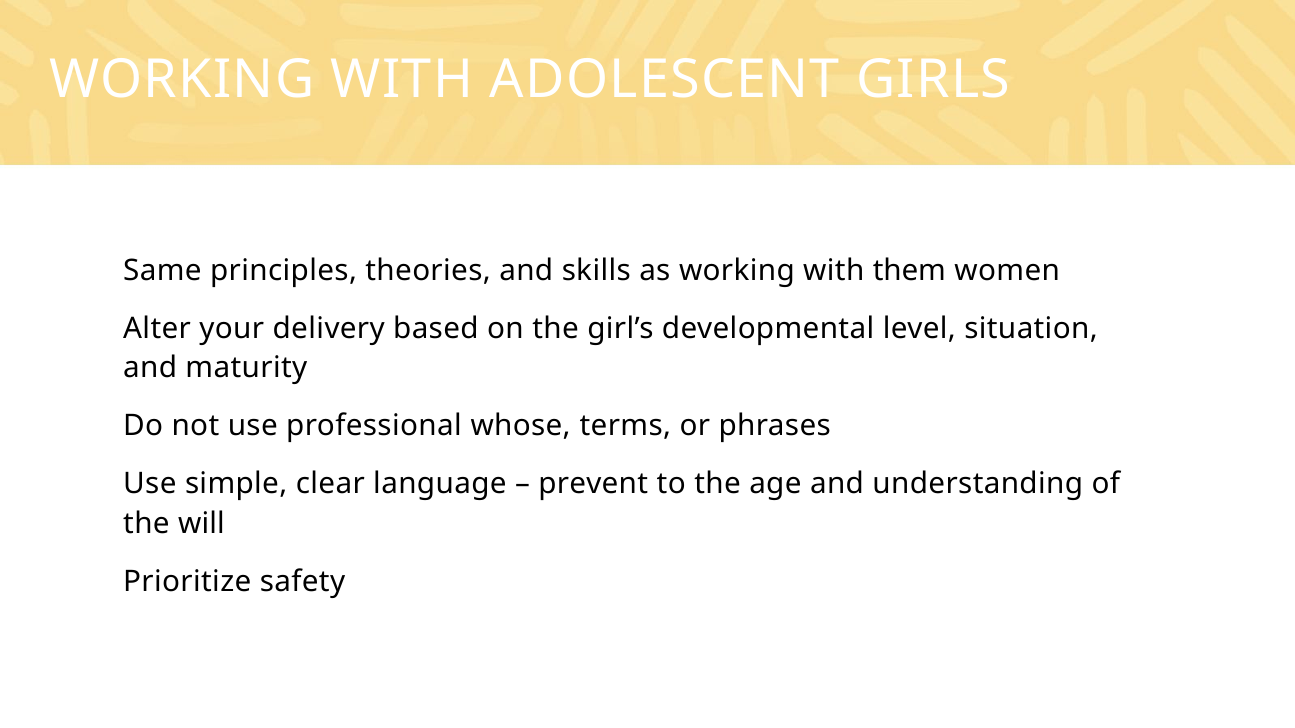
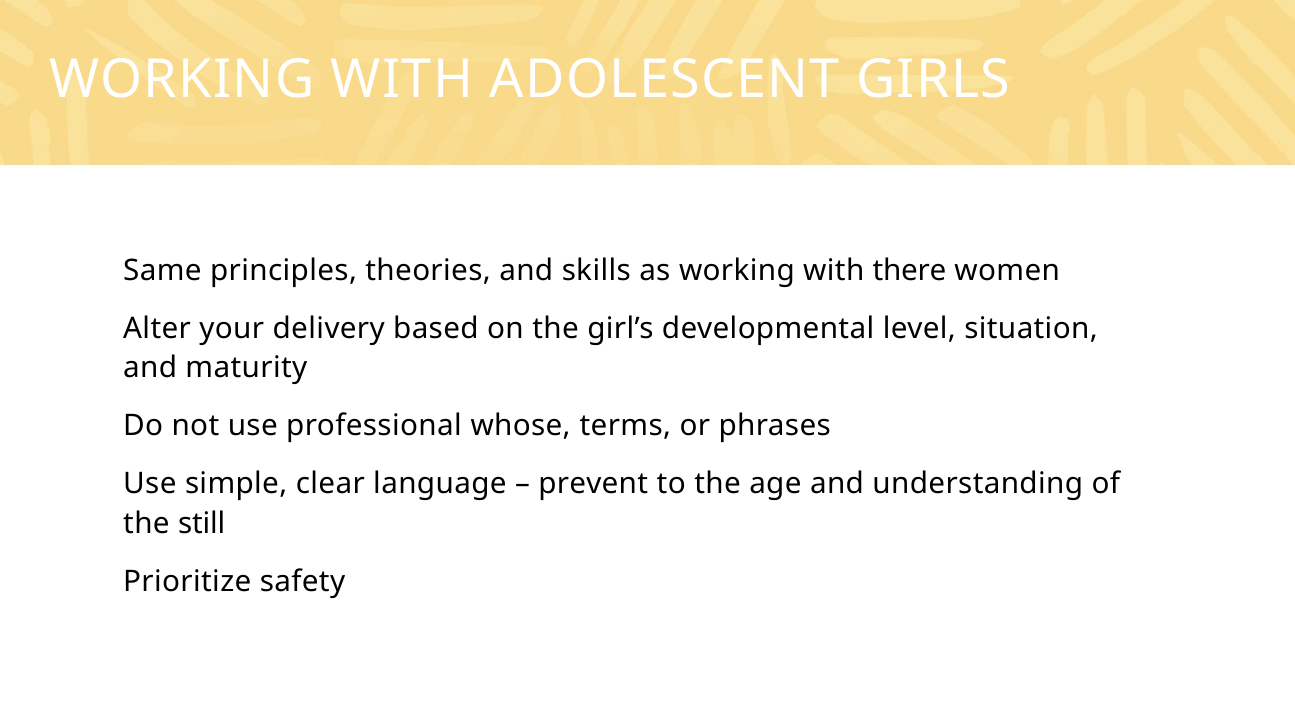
them: them -> there (909, 271)
will: will -> still (202, 524)
